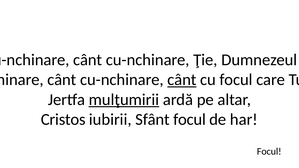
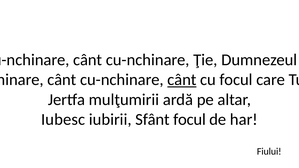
mulţumirii underline: present -> none (124, 100)
Cristos: Cristos -> Iubesc (63, 120)
Focul: Focul -> Fiului (269, 152)
